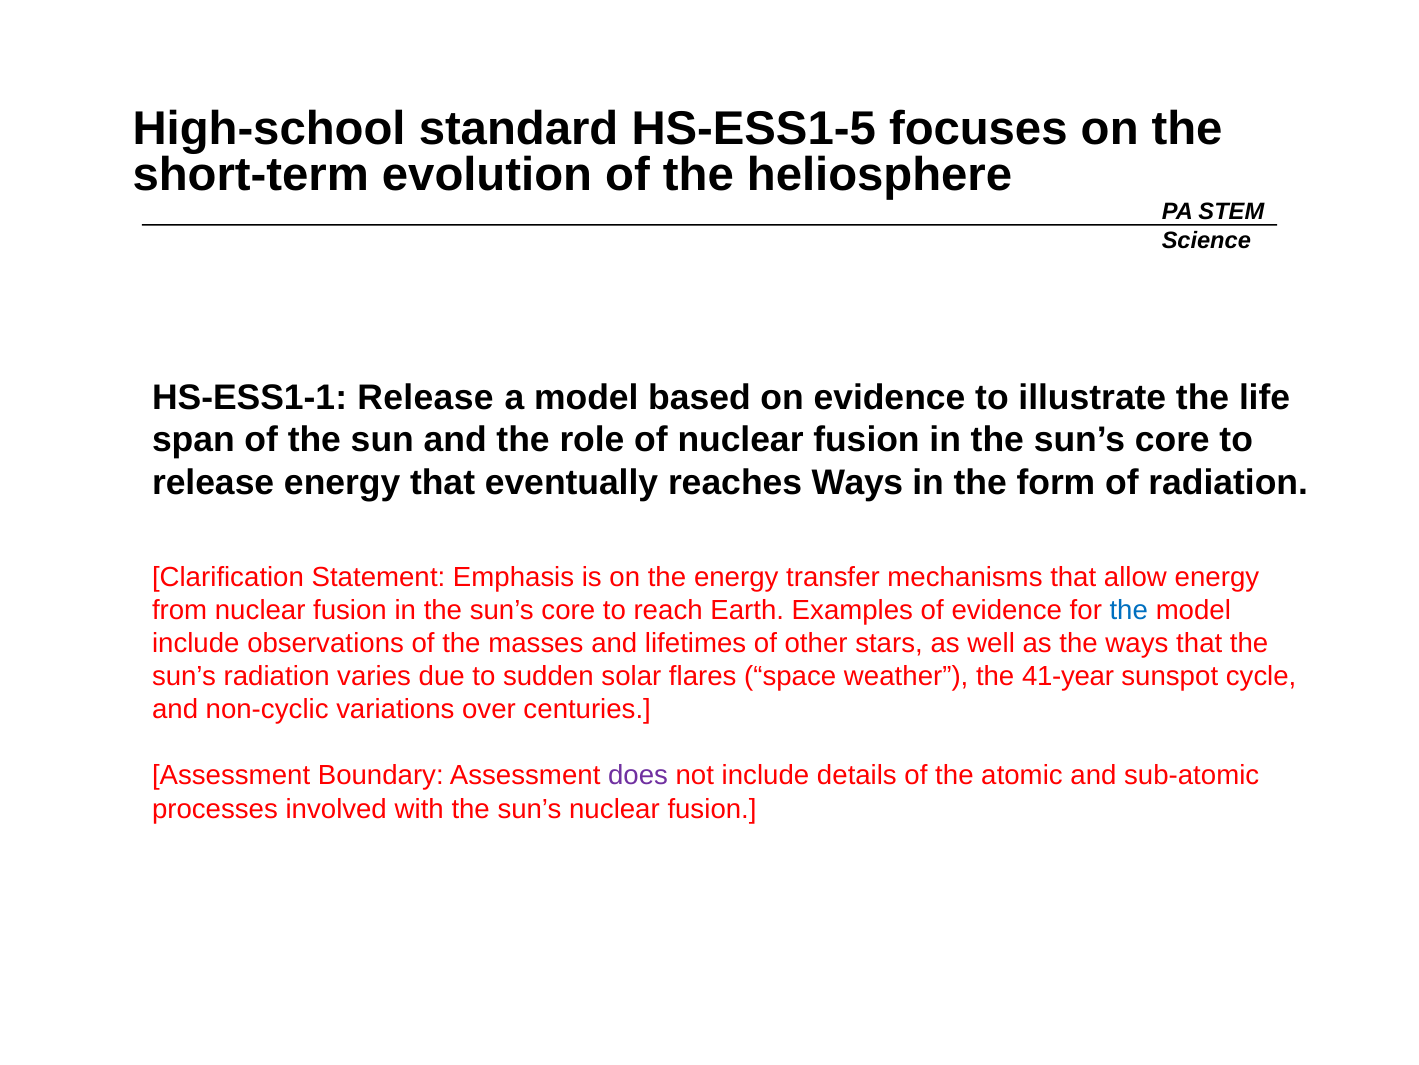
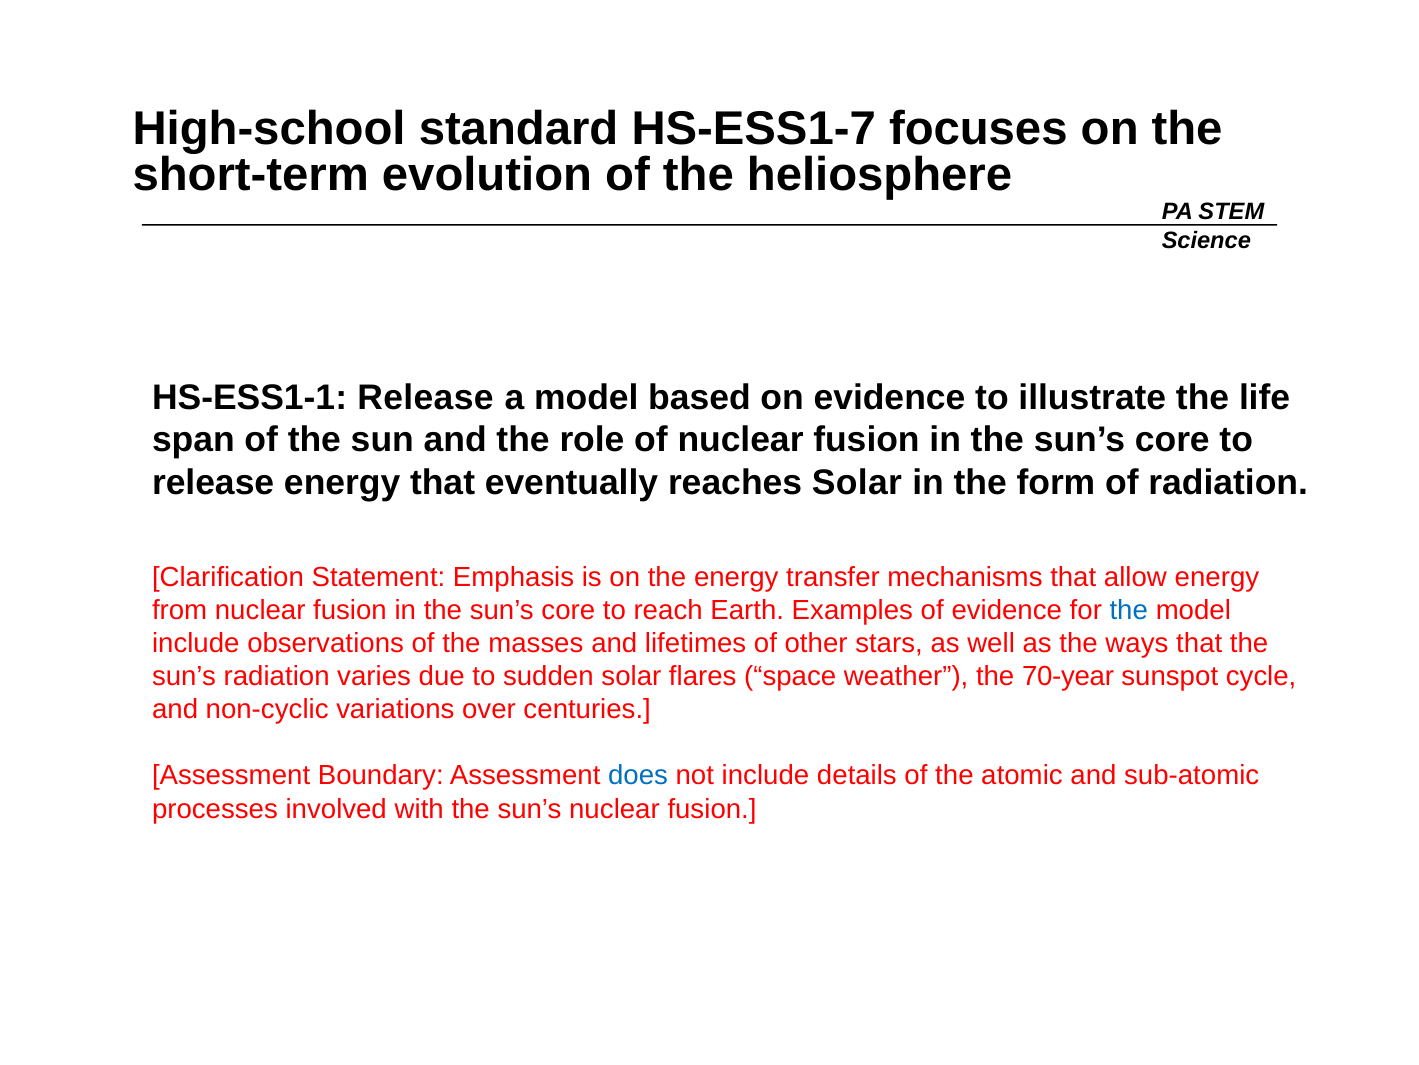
HS-ESS1-5: HS-ESS1-5 -> HS-ESS1-7 (754, 129)
reaches Ways: Ways -> Solar (857, 482)
41-year: 41-year -> 70-year (1068, 676)
does colour: purple -> blue (638, 775)
